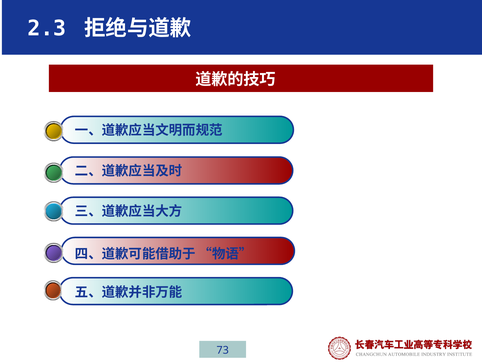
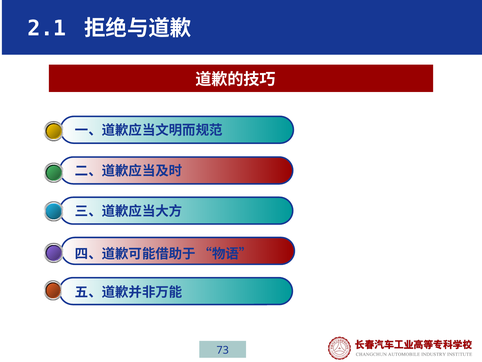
2.3: 2.3 -> 2.1 (47, 28)
